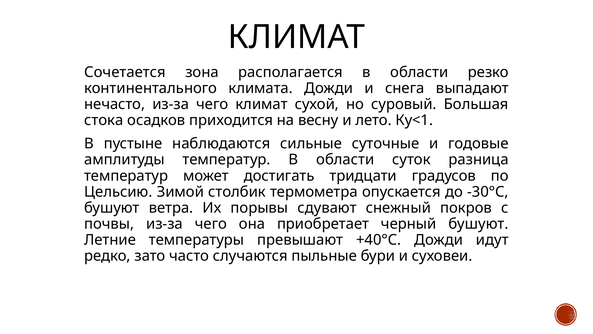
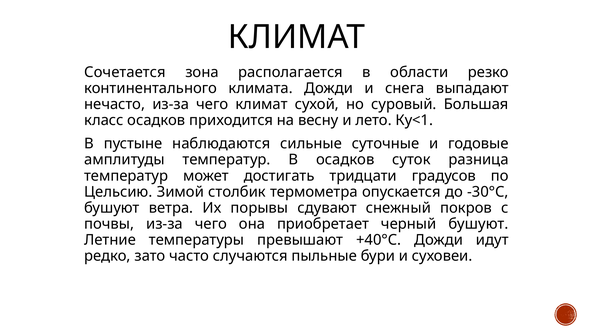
стока: стока -> класс (104, 120)
температур В области: области -> осадков (345, 160)
